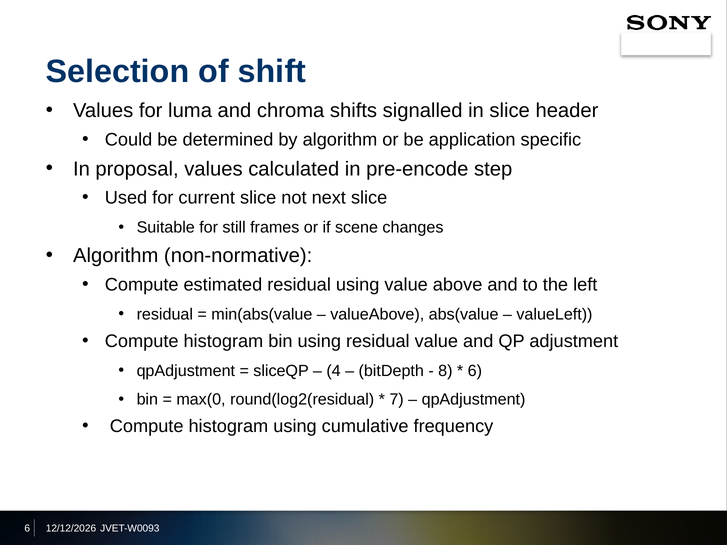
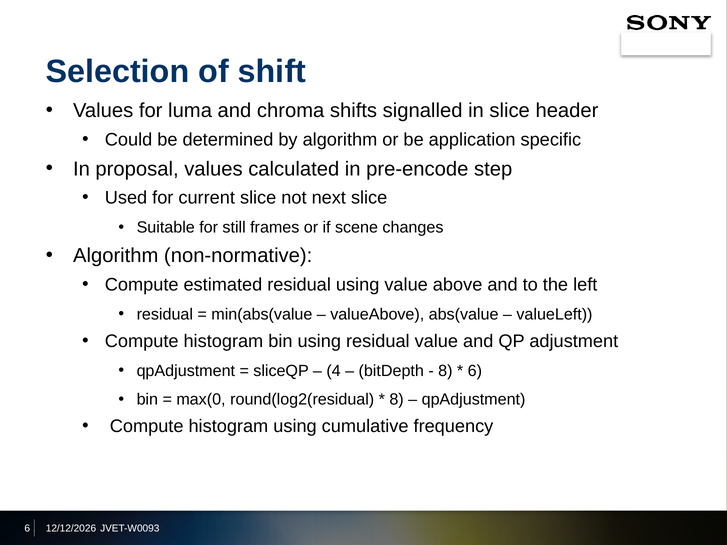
7: 7 -> 8 (397, 400)
